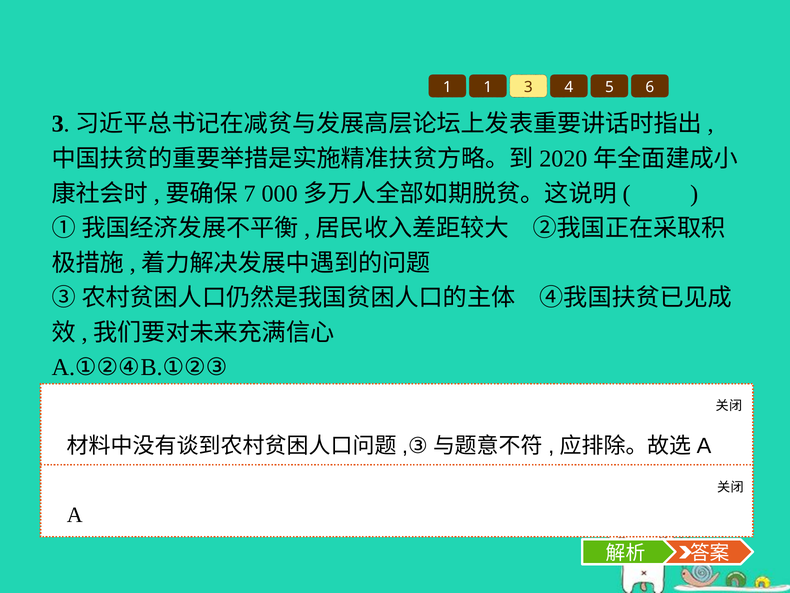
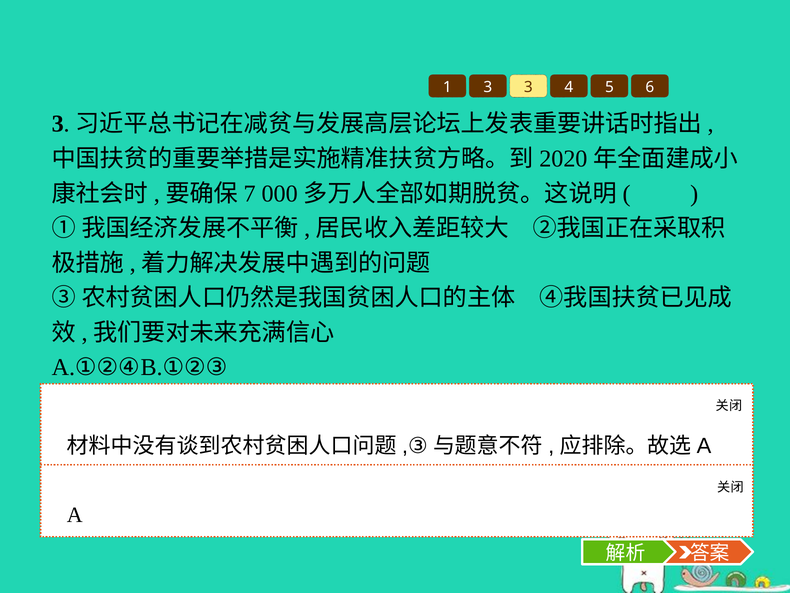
1 1: 1 -> 3 (488, 87)
